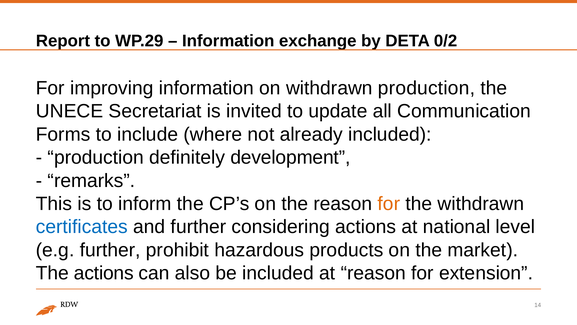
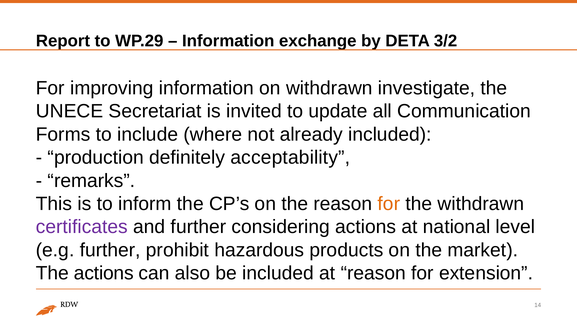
0/2: 0/2 -> 3/2 (446, 41)
withdrawn production: production -> investigate (427, 88)
development: development -> acceptability (290, 157)
certificates colour: blue -> purple (82, 227)
